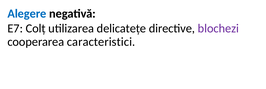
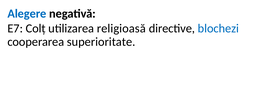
delicatețe: delicatețe -> religioasă (121, 28)
blochezi colour: purple -> blue (218, 28)
caracteristici: caracteristici -> superioritate (101, 42)
